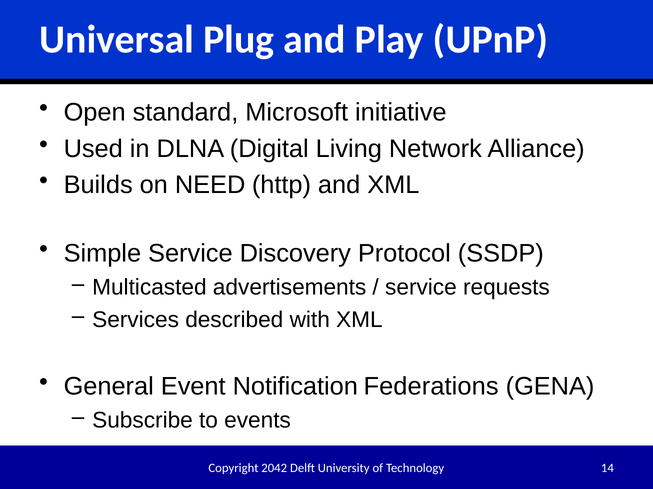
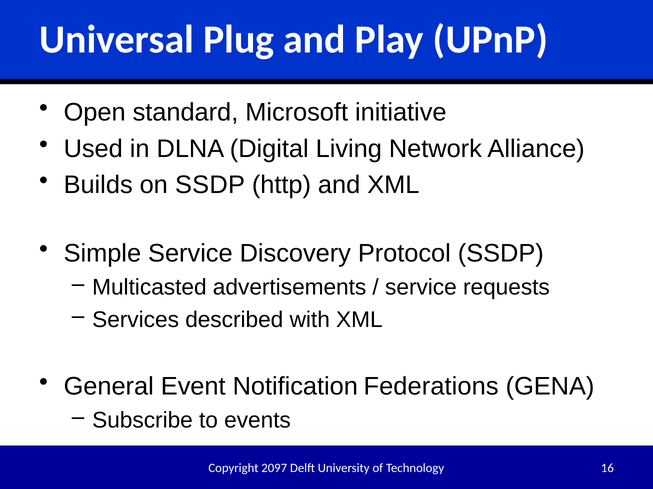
on NEED: NEED -> SSDP (210, 185)
2042: 2042 -> 2097 (274, 469)
14: 14 -> 16 (607, 469)
